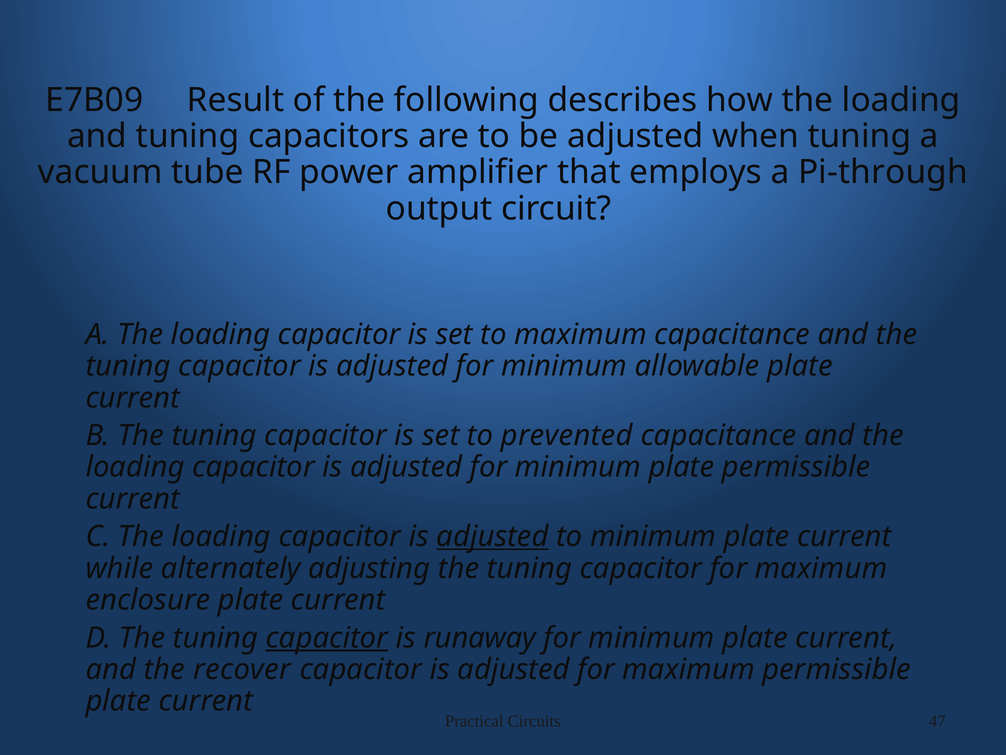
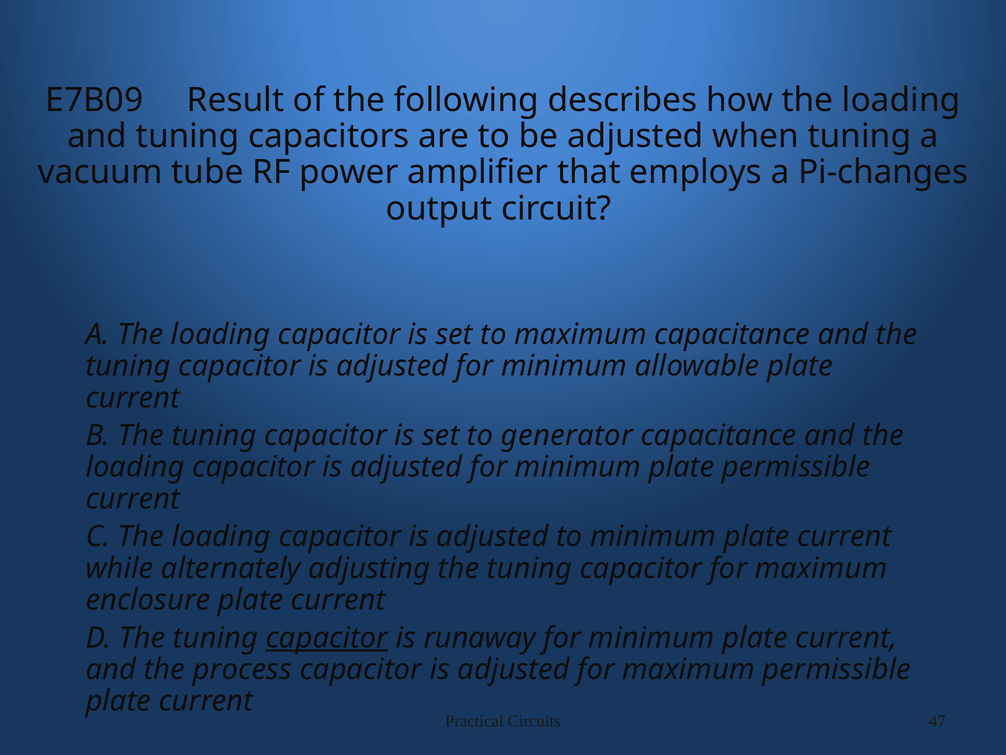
Pi-through: Pi-through -> Pi-changes (883, 172)
prevented: prevented -> generator (567, 435)
adjusted underline: present -> none (492, 536)
recover: recover -> process (242, 669)
